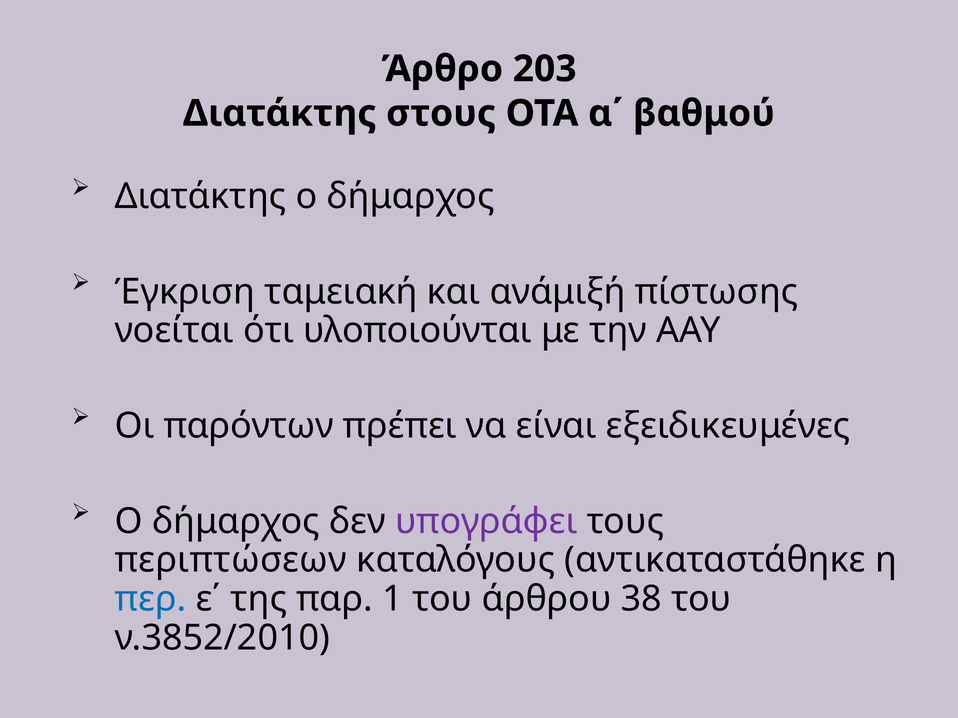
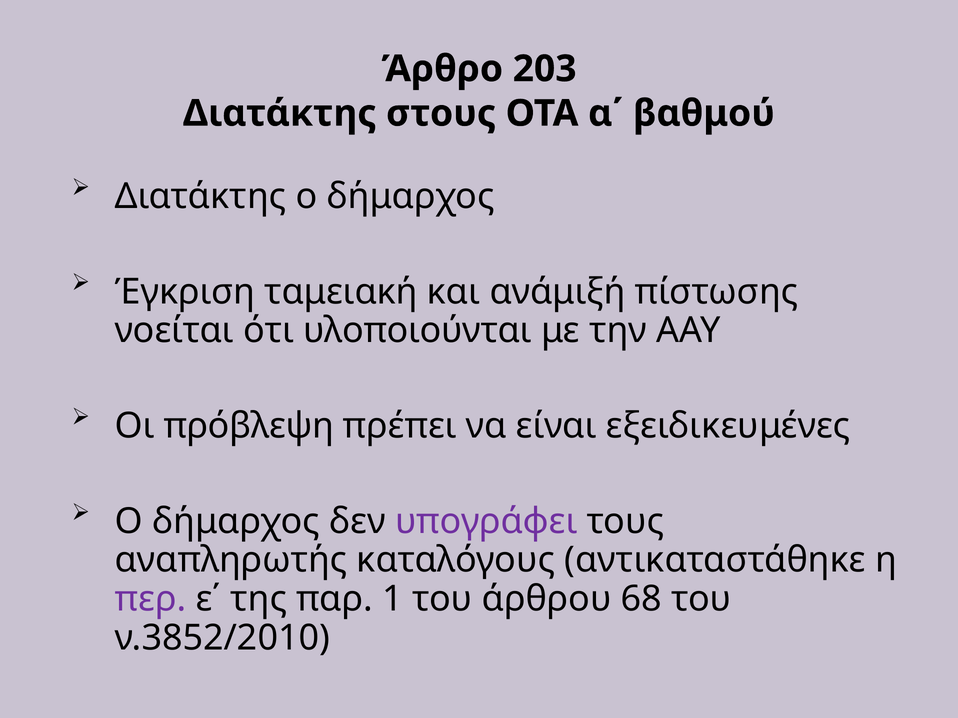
παρόντων: παρόντων -> πρόβλεψη (249, 426)
περιπτώσεων: περιπτώσεων -> αναπληρωτής (231, 560)
περ colour: blue -> purple (151, 599)
38: 38 -> 68 (642, 599)
